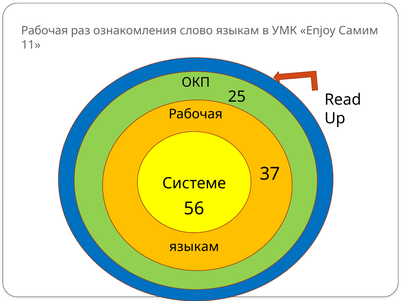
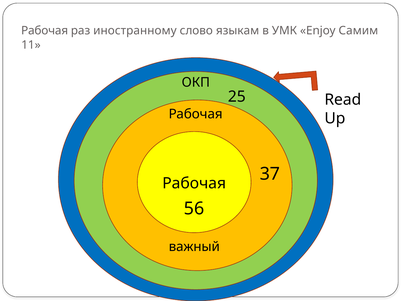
ознакомления: ознакомления -> иностранному (135, 31)
Системе: Системе -> Рабочая (194, 183)
языкам: языкам -> важный (194, 247)
